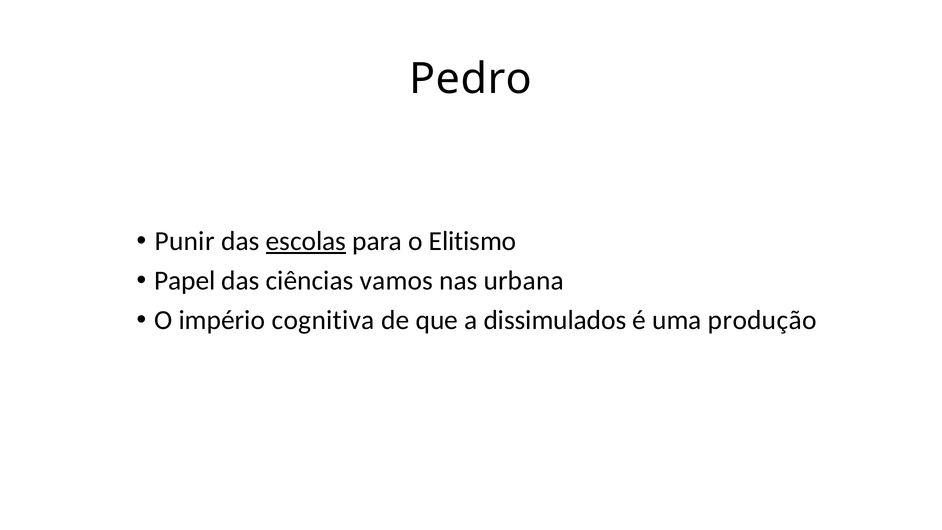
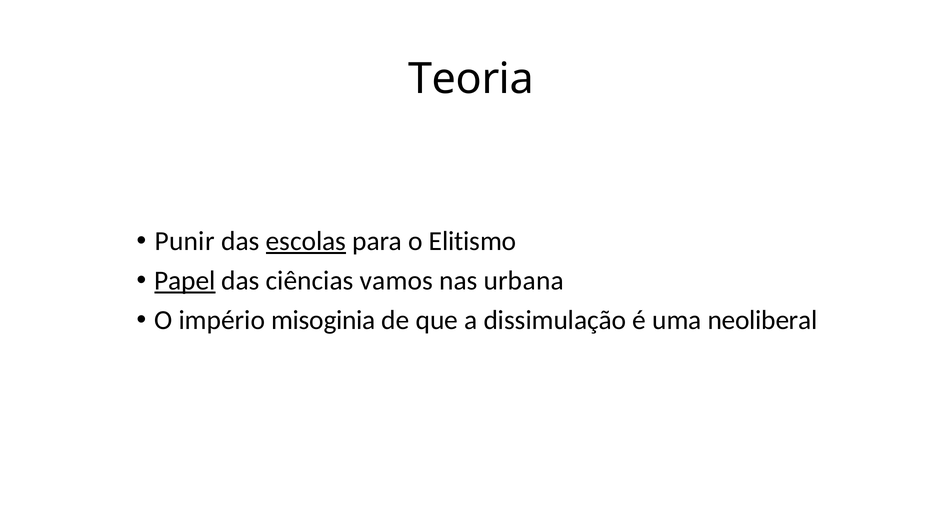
Pedro: Pedro -> Teoria (471, 79)
Papel underline: none -> present (185, 281)
cognitiva: cognitiva -> misoginia (323, 320)
dissimulados: dissimulados -> dissimulação (555, 320)
produção: produção -> neoliberal (763, 320)
